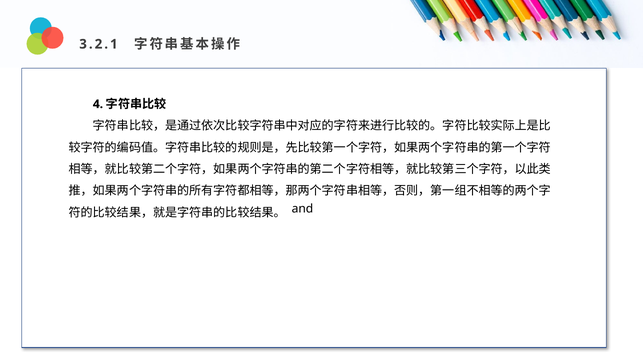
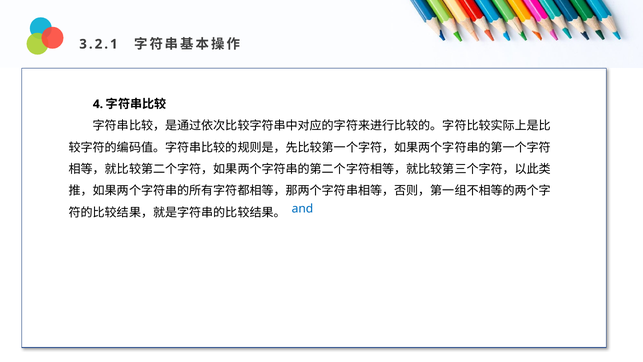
and colour: black -> blue (302, 209)
